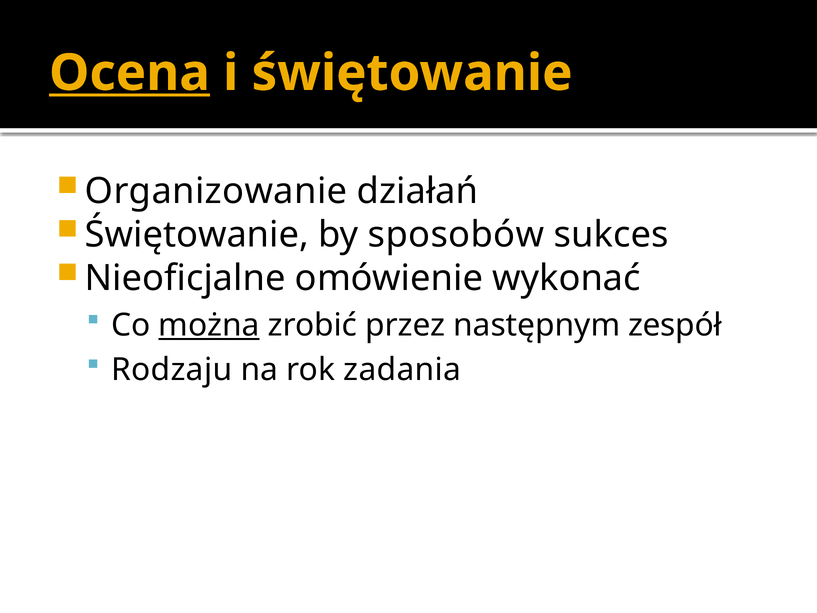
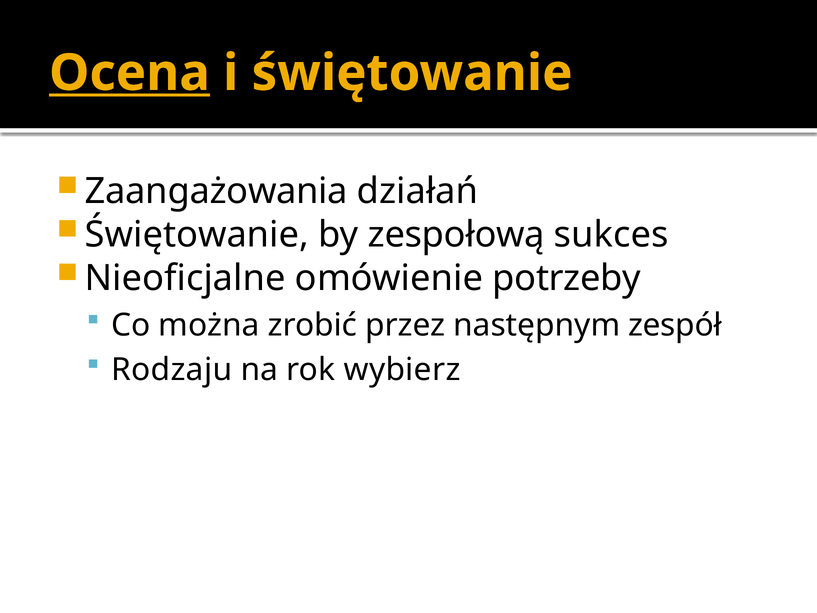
Organizowanie: Organizowanie -> Zaangażowania (216, 191)
sposobów: sposobów -> zespołową (456, 235)
wykonać: wykonać -> potrzeby (567, 278)
można underline: present -> none (209, 325)
zadania: zadania -> wybierz (402, 370)
